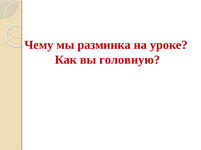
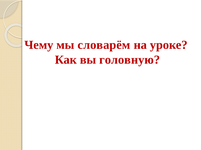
разминка: разминка -> словарём (104, 45)
